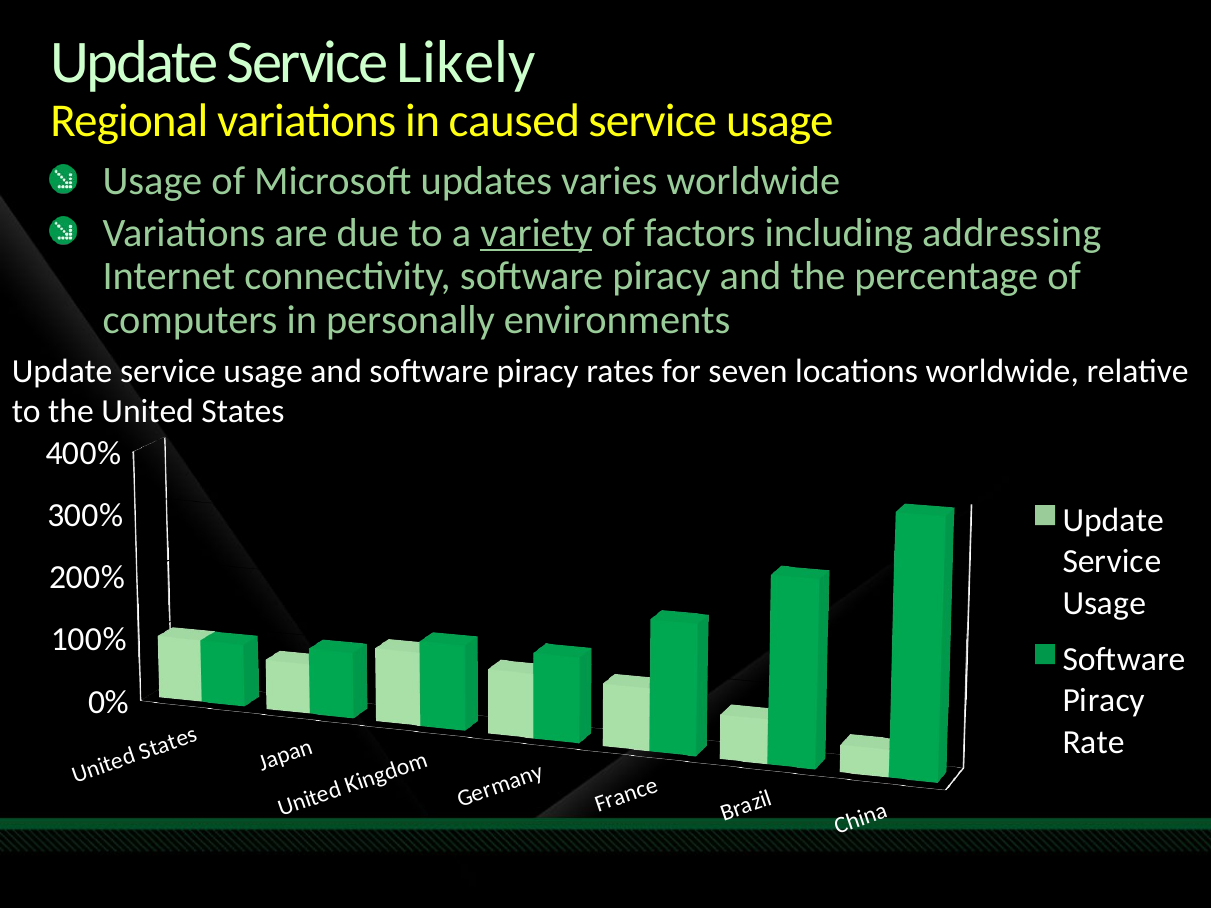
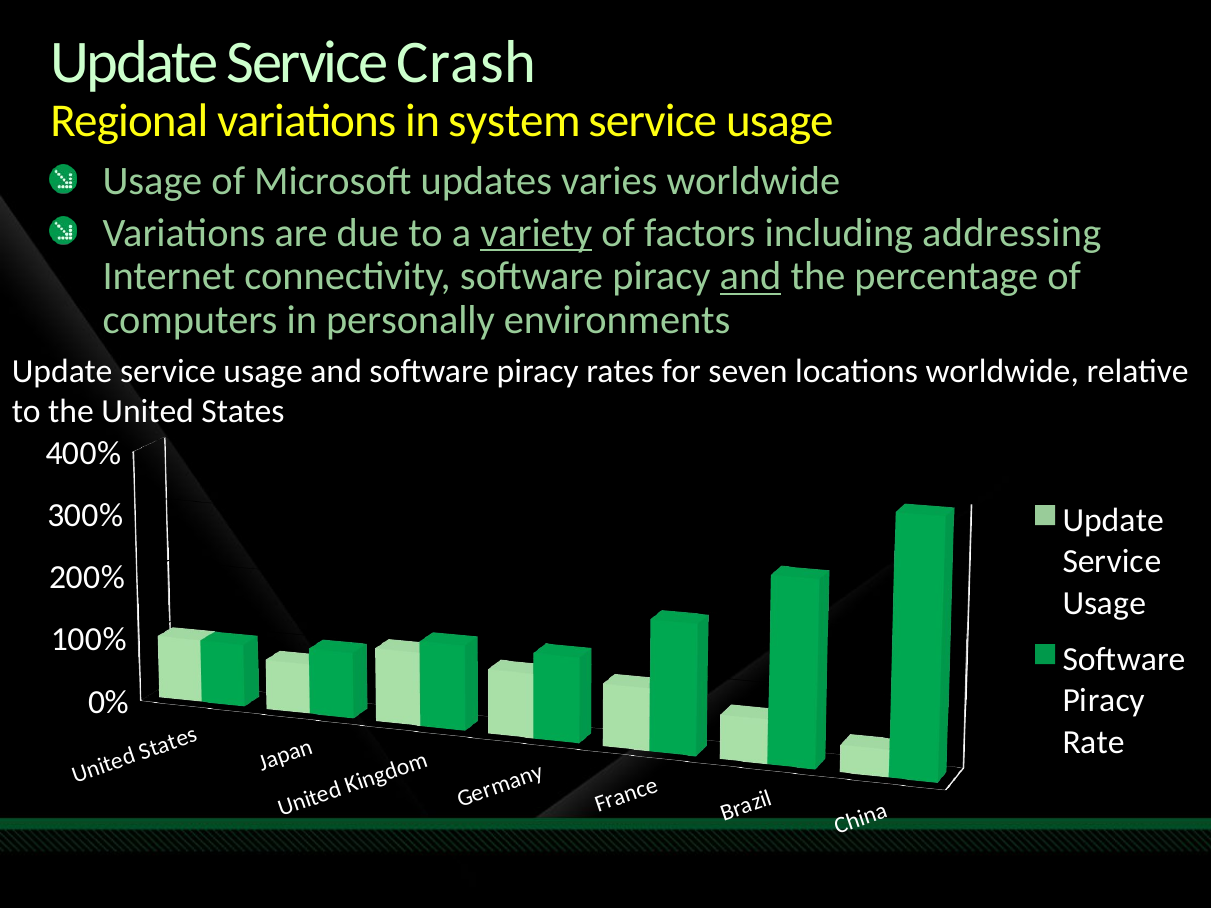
Likely: Likely -> Crash (467, 63)
caused: caused -> system (514, 121)
and underline: none -> present (751, 277)
